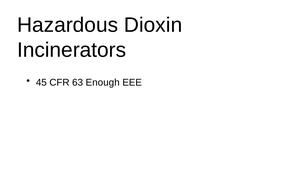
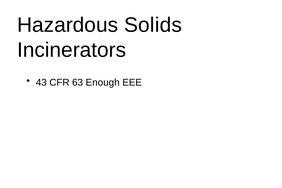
Dioxin: Dioxin -> Solids (153, 25)
45: 45 -> 43 (41, 82)
